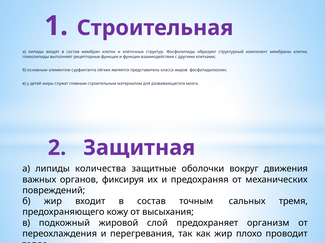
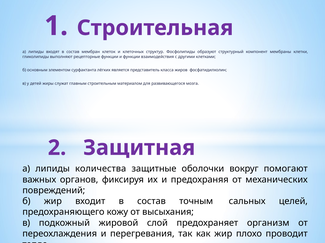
движения: движения -> помогают (286, 169)
тремя: тремя -> целей (293, 202)
